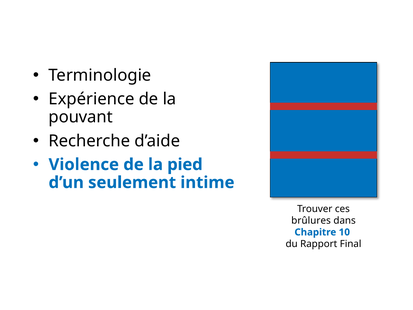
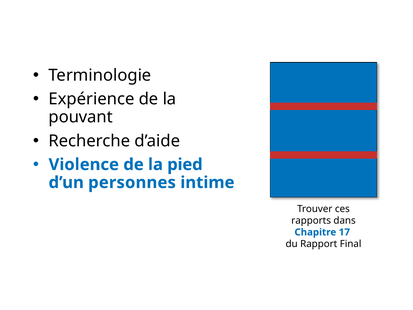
seulement: seulement -> personnes (132, 182)
brûlures: brûlures -> rapports (311, 220)
10: 10 -> 17 (344, 232)
